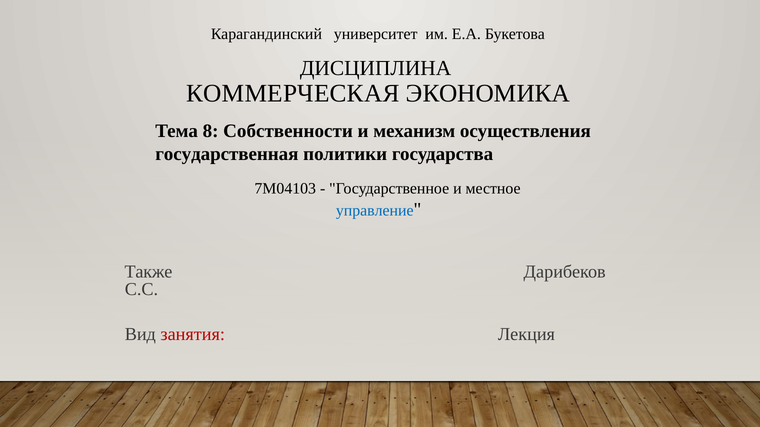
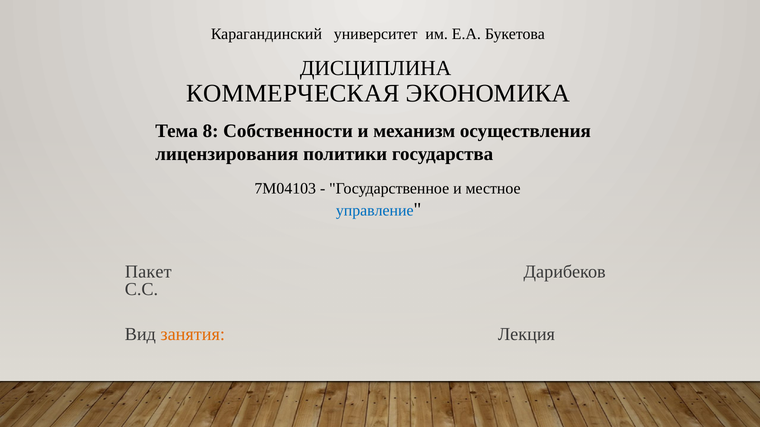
государственная: государственная -> лицензирования (227, 154)
Также: Также -> Пакет (148, 272)
занятия colour: red -> orange (193, 335)
